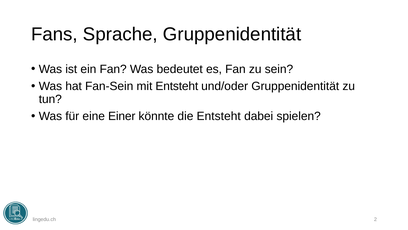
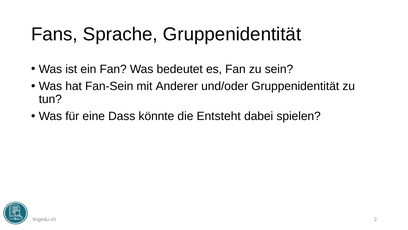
mit Entsteht: Entsteht -> Anderer (177, 86)
Einer: Einer -> Dass (122, 116)
